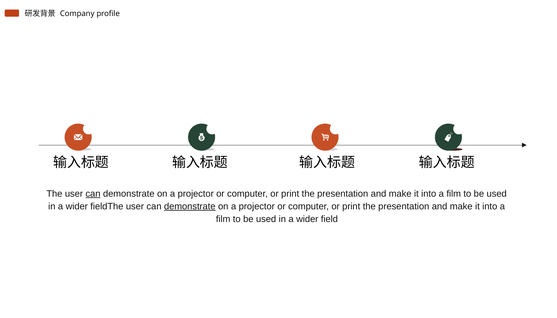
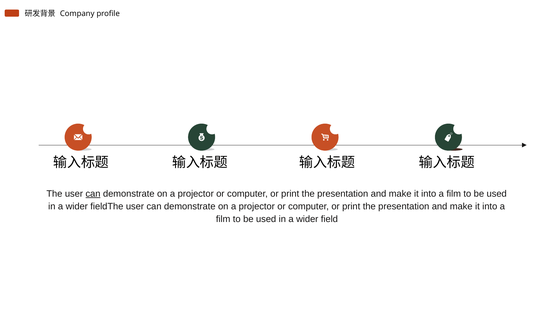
demonstrate underline: present -> none (190, 206)
